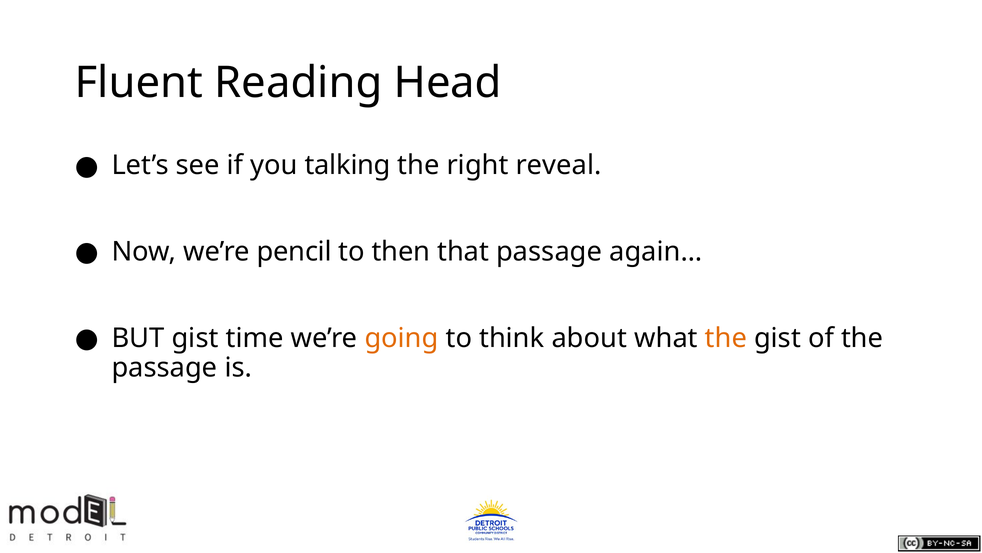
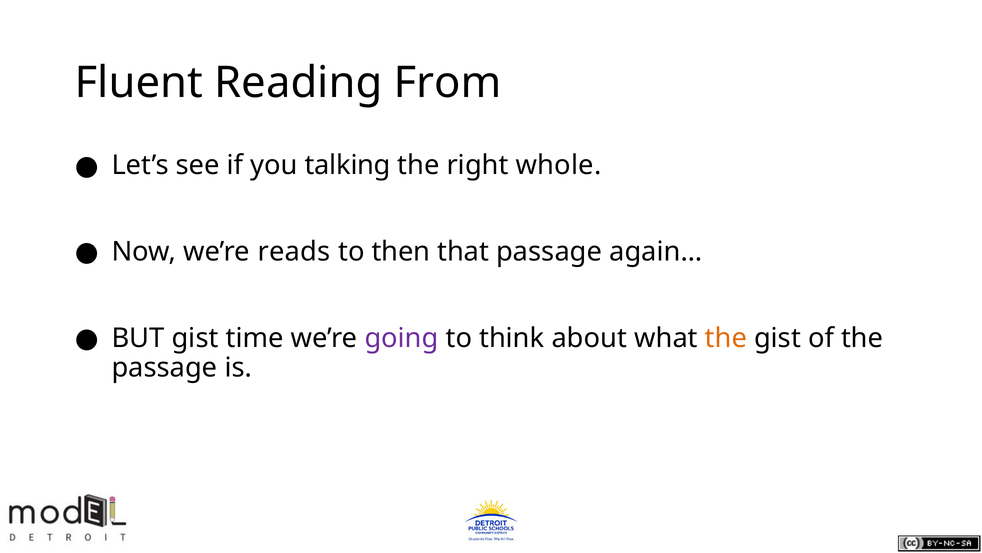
Head: Head -> From (448, 83)
reveal: reveal -> whole (558, 165)
pencil: pencil -> reads (294, 251)
going colour: orange -> purple (402, 338)
